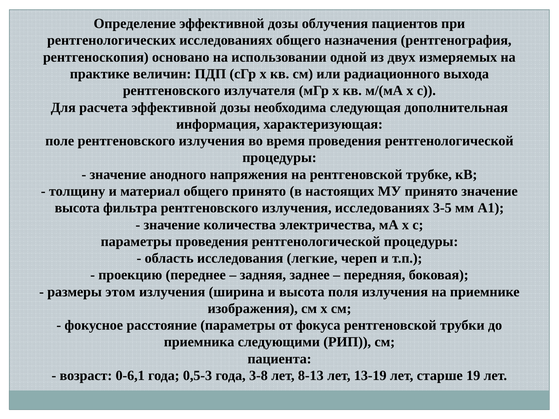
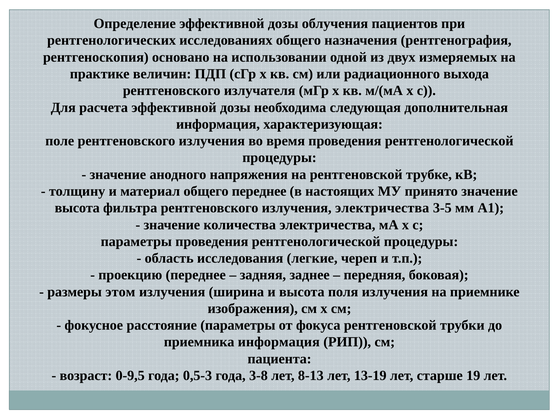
общего принято: принято -> переднее (259, 191)
излучения исследованиях: исследованиях -> электричества (382, 208)
приемника следующими: следующими -> информация (279, 342)
0-6,1: 0-6,1 -> 0-9,5 (130, 376)
